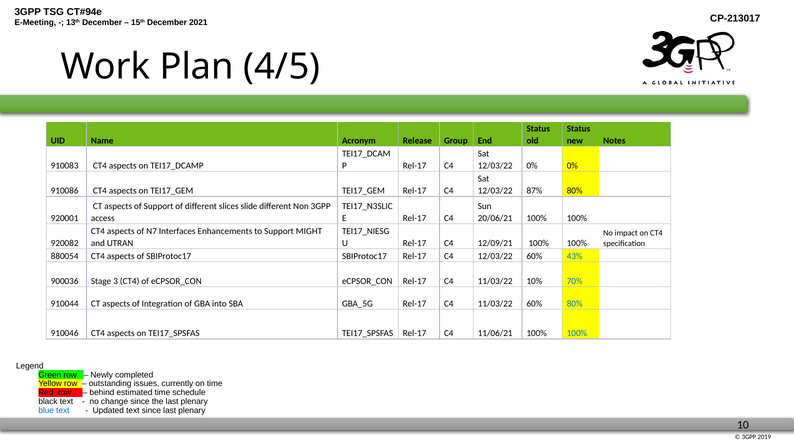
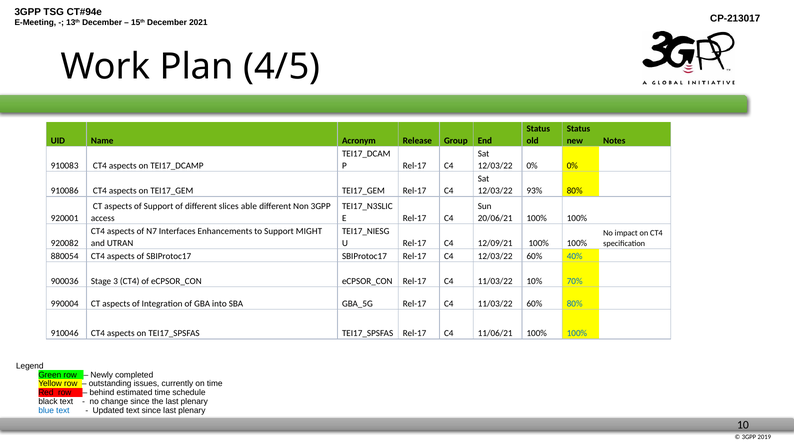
87%: 87% -> 93% (534, 191)
slide: slide -> able (249, 206)
43%: 43% -> 40% (575, 256)
910044: 910044 -> 990004 (65, 303)
